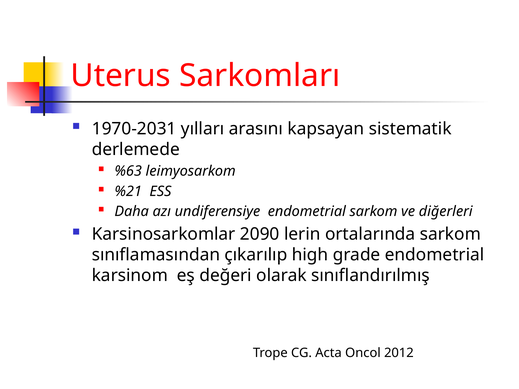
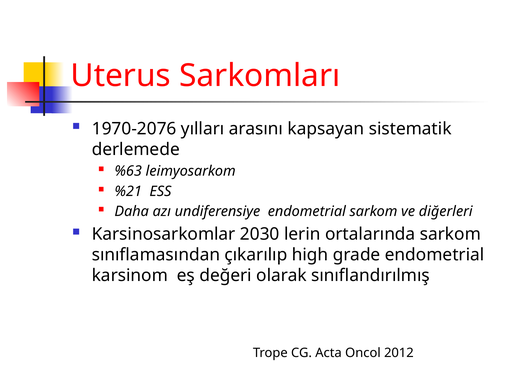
1970-2031: 1970-2031 -> 1970-2076 (134, 129)
2090: 2090 -> 2030 (260, 234)
